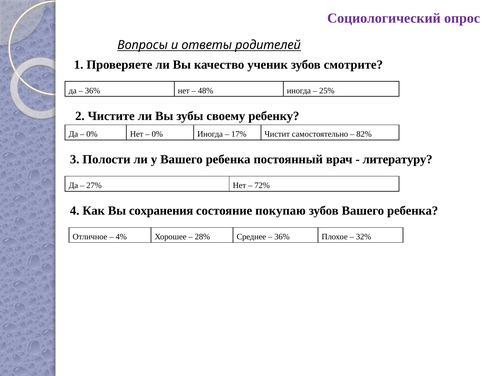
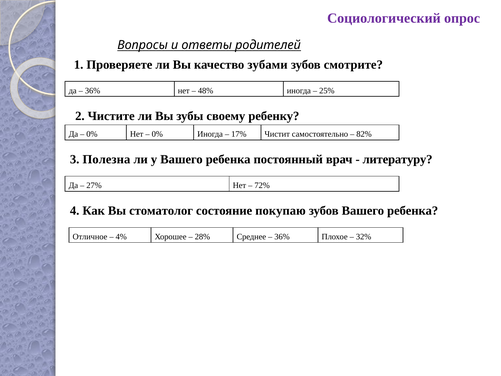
ученик: ученик -> зубами (268, 65)
Полости: Полости -> Полезна (106, 159)
сохранения: сохранения -> стоматолог (161, 211)
